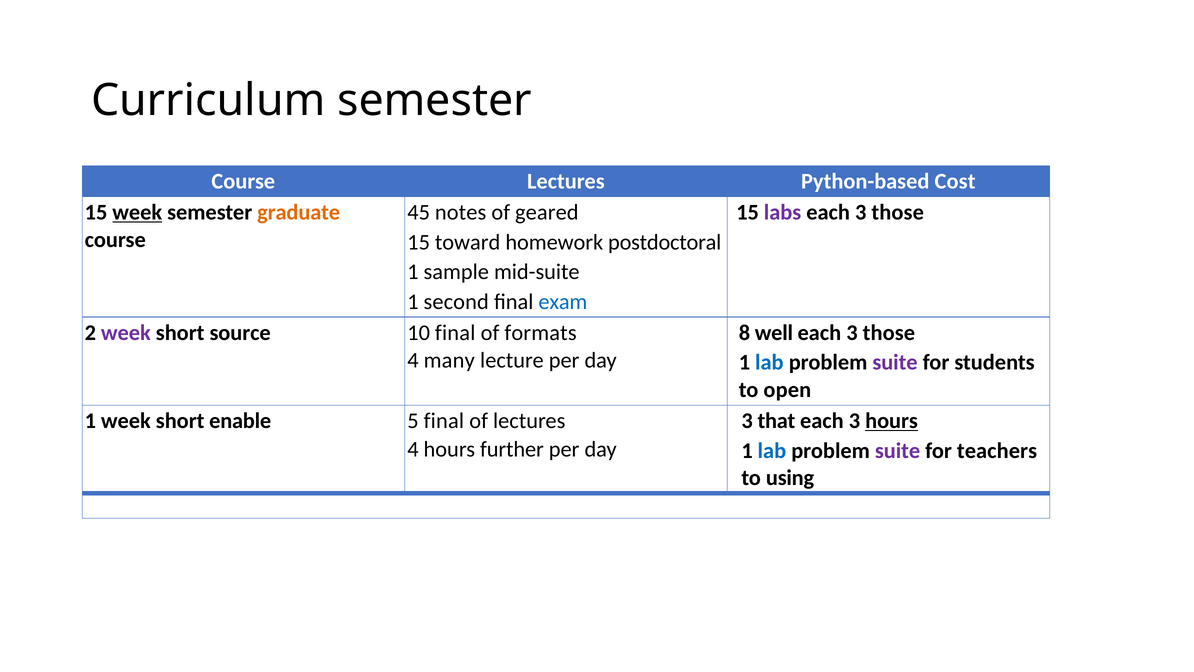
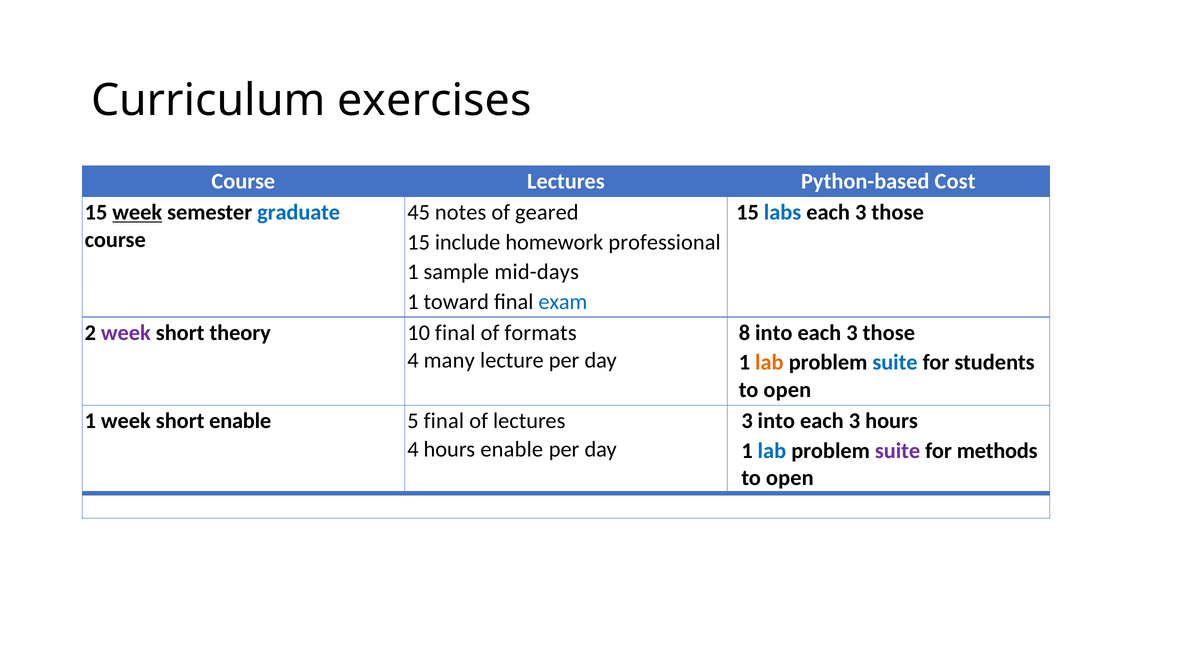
Curriculum semester: semester -> exercises (434, 100)
graduate colour: orange -> blue (299, 212)
labs colour: purple -> blue (783, 212)
toward: toward -> include (468, 242)
postdoctoral: postdoctoral -> professional (665, 242)
mid-suite: mid-suite -> mid-days (537, 272)
second: second -> toward (456, 302)
source: source -> theory (240, 333)
8 well: well -> into (774, 333)
lab colour: blue -> orange (769, 362)
suite colour: purple -> blue (895, 362)
3 that: that -> into (776, 421)
hours underline: present -> none (892, 421)
hours further: further -> enable (512, 449)
teachers: teachers -> methods (997, 450)
using: using -> open (790, 478)
